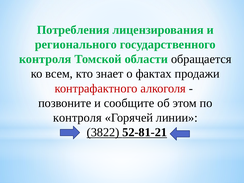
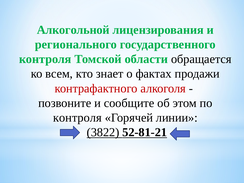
Потребления: Потребления -> Алкогольной (73, 30)
